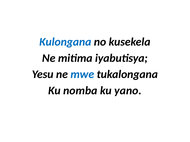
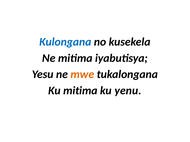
mwe colour: blue -> orange (82, 75)
Ku nomba: nomba -> mitima (80, 91)
yano: yano -> yenu (128, 91)
